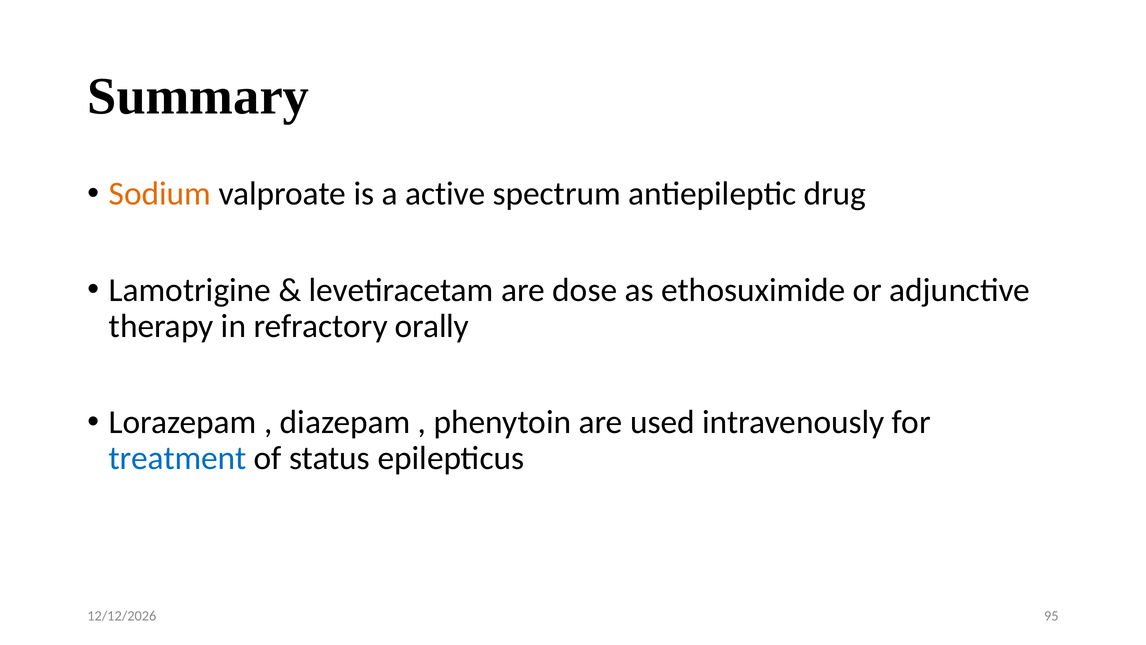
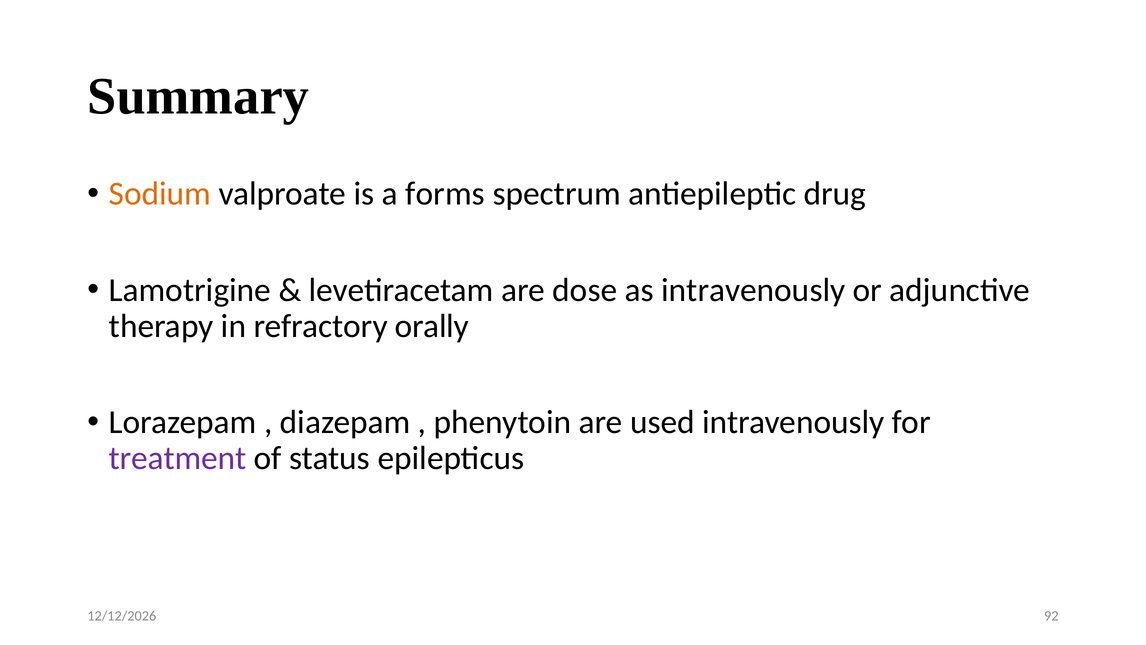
active: active -> forms (445, 194)
as ethosuximide: ethosuximide -> intravenously (753, 290)
treatment colour: blue -> purple (178, 458)
95: 95 -> 92 (1051, 615)
